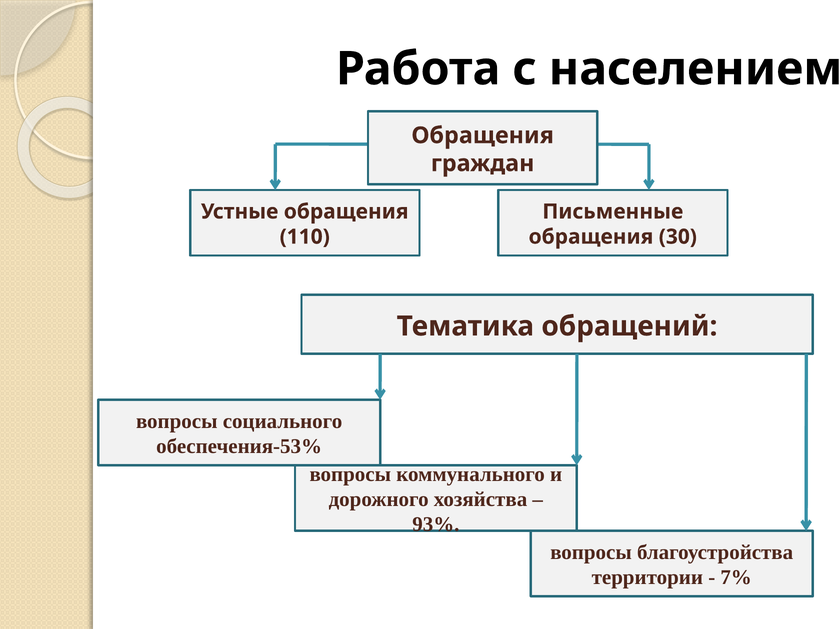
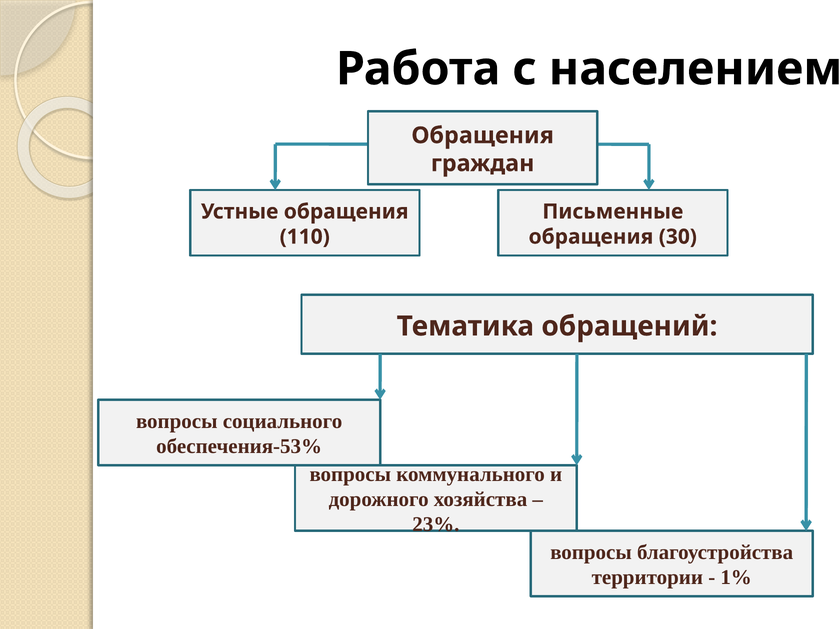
93%: 93% -> 23% (436, 525)
7%: 7% -> 1% (736, 578)
